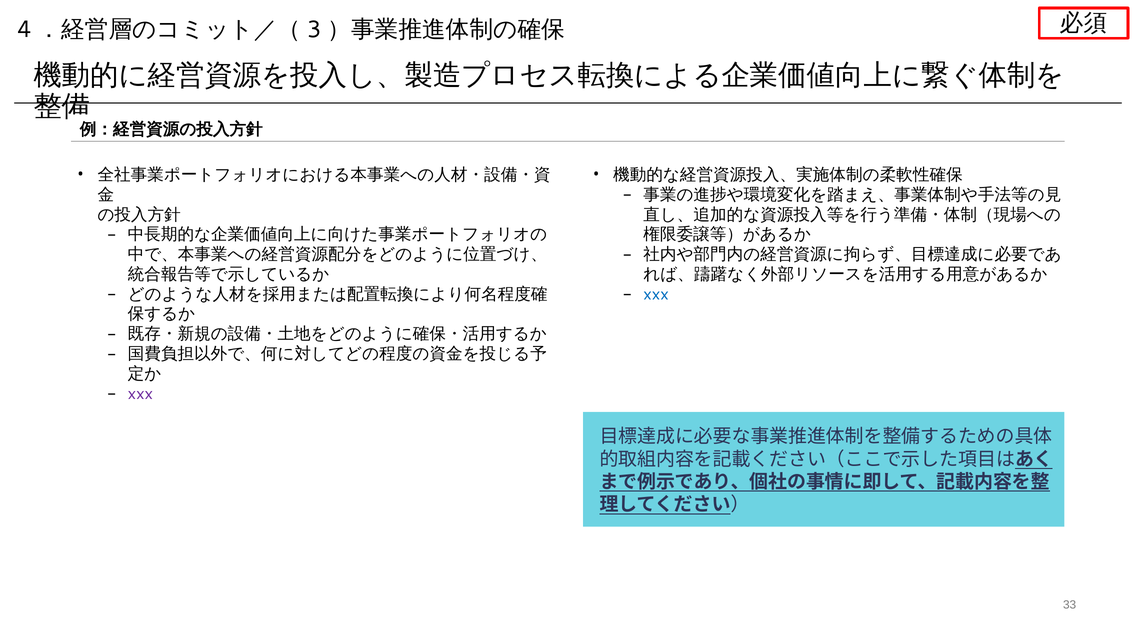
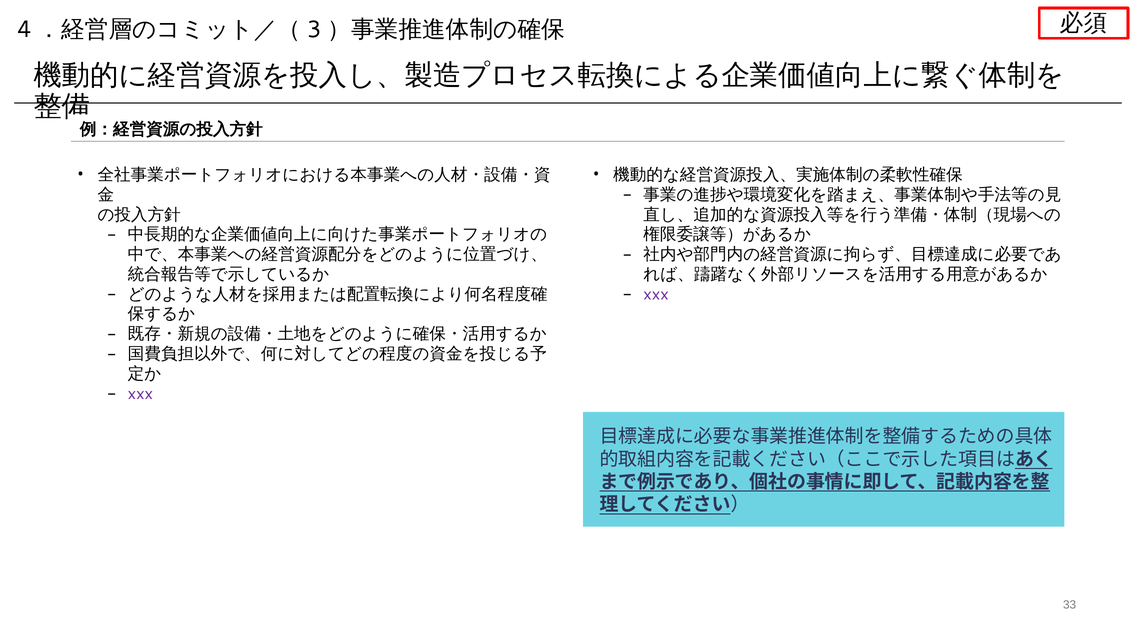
xxx colour: blue -> purple (656, 294)
